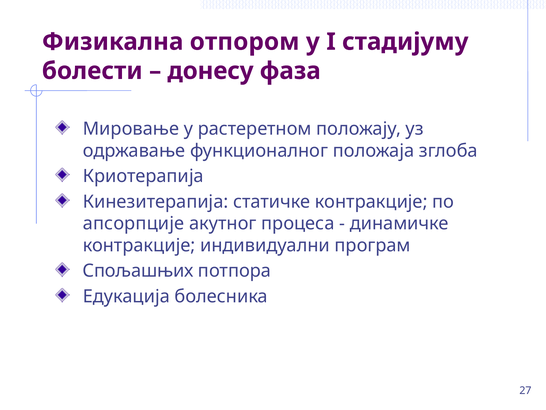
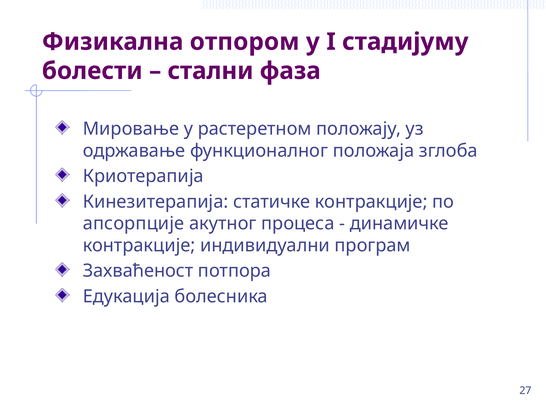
донесу: донесу -> стални (210, 71)
Спољашњих: Спољашњих -> Захваћеност (138, 271)
